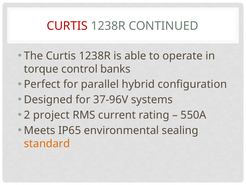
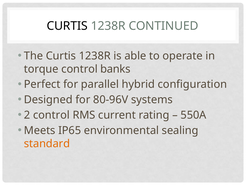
CURTIS colour: red -> black (67, 26)
37-96V: 37-96V -> 80-96V (111, 99)
2 project: project -> control (51, 115)
